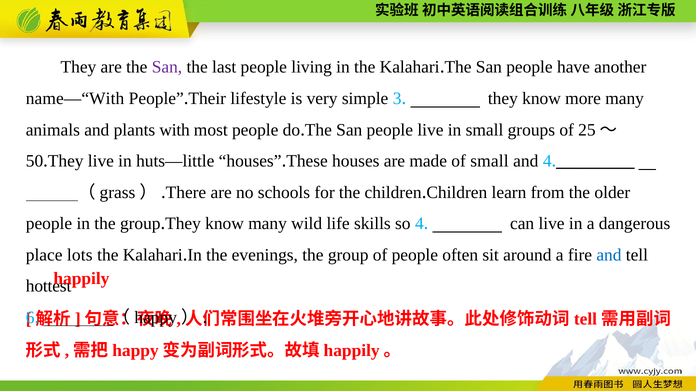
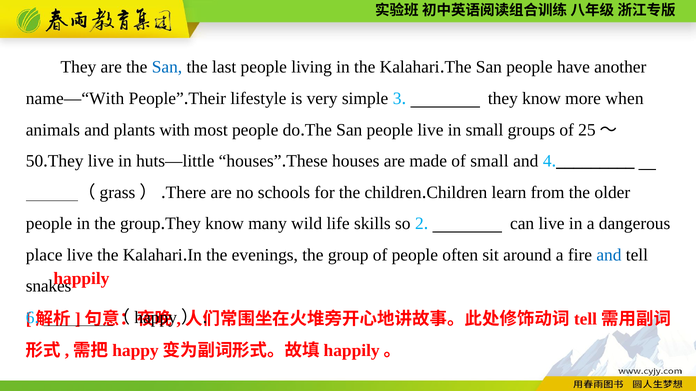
San colour: purple -> blue (167, 67)
more many: many -> when (625, 99)
so 4: 4 -> 2 (419, 224)
place lots: lots -> live (80, 255)
hottest: hottest -> snakes (49, 287)
